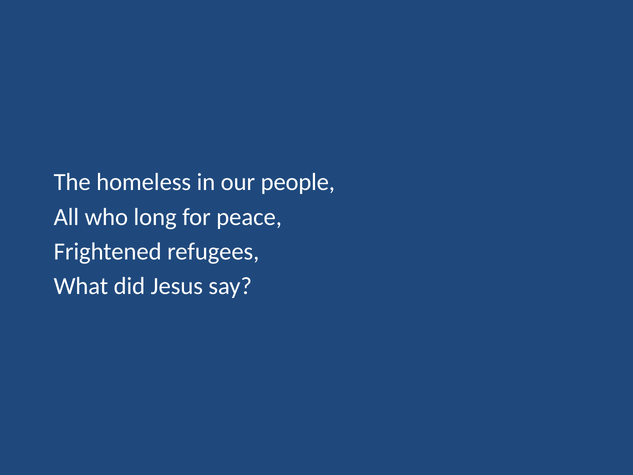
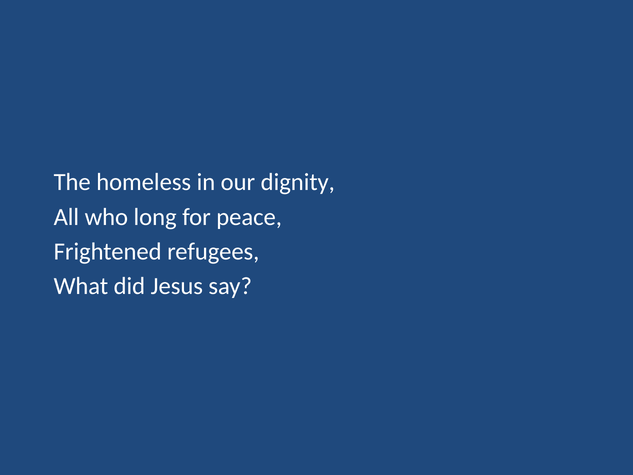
people: people -> dignity (298, 182)
